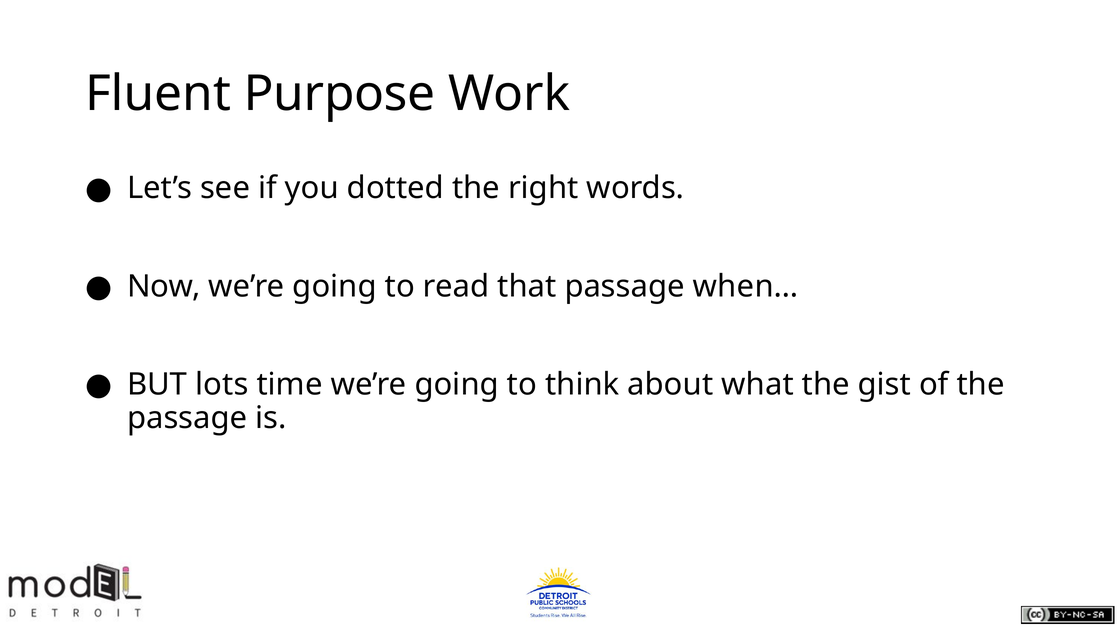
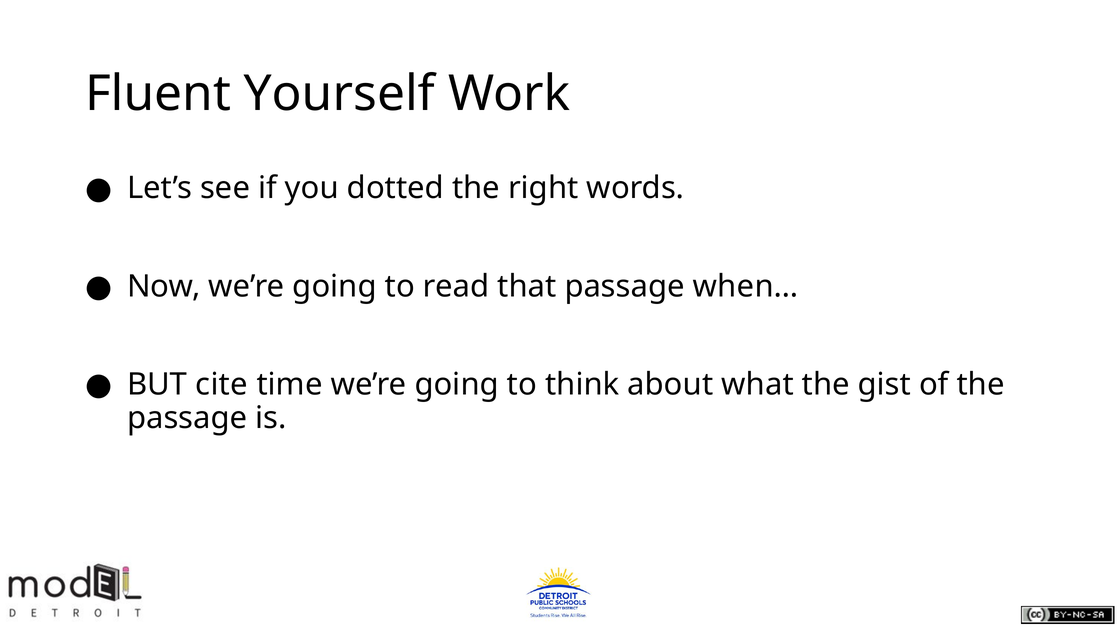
Purpose: Purpose -> Yourself (339, 94)
lots: lots -> cite (222, 384)
